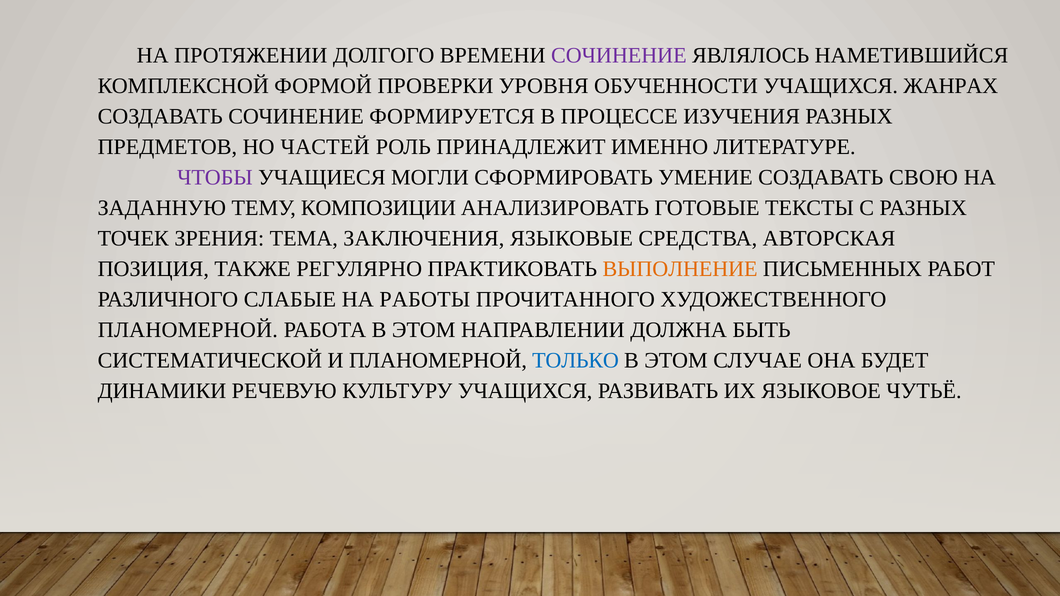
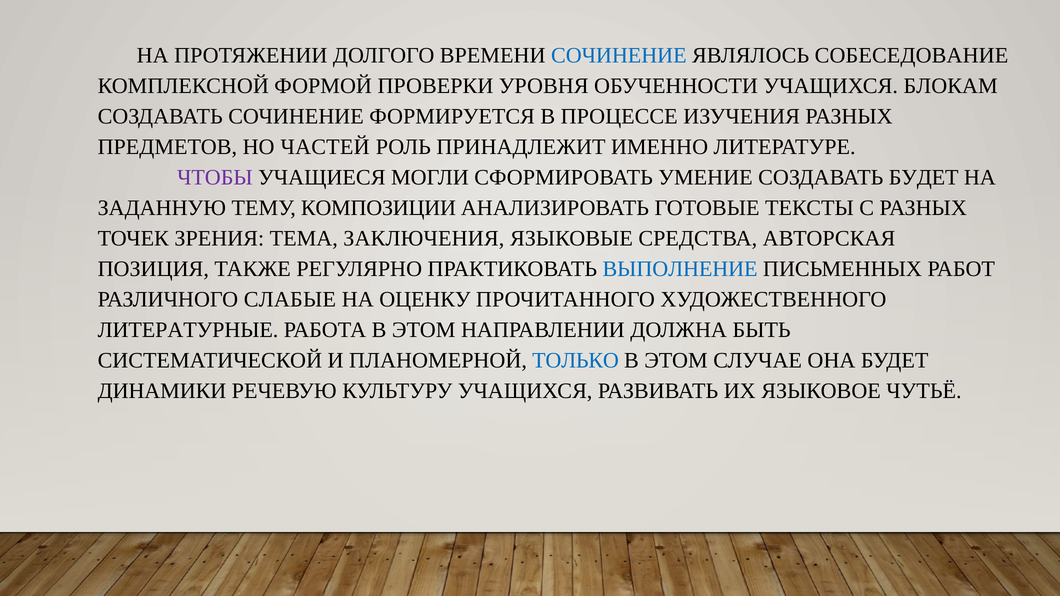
СОЧИНЕНИЕ colour: purple -> blue (619, 56)
НАМЕТИВШИЙСЯ: НАМЕТИВШИЙСЯ -> СОБЕСЕДОВАНИЕ (911, 56)
ЖАНРАХ: ЖАНРАХ -> БЛОКАМ (951, 86)
СОЗДАВАТЬ СВОЮ: СВОЮ -> БУДЕТ (924, 178)
ВЫПОЛНЕНИЕ colour: orange -> blue (680, 269)
РАБОТЫ: РАБОТЫ -> ОЦЕНКУ (425, 300)
ПЛАНОМЕРНОЙ: ПЛАНОМЕРНОЙ -> ЛИТЕРАТУРНЫЕ (188, 330)
